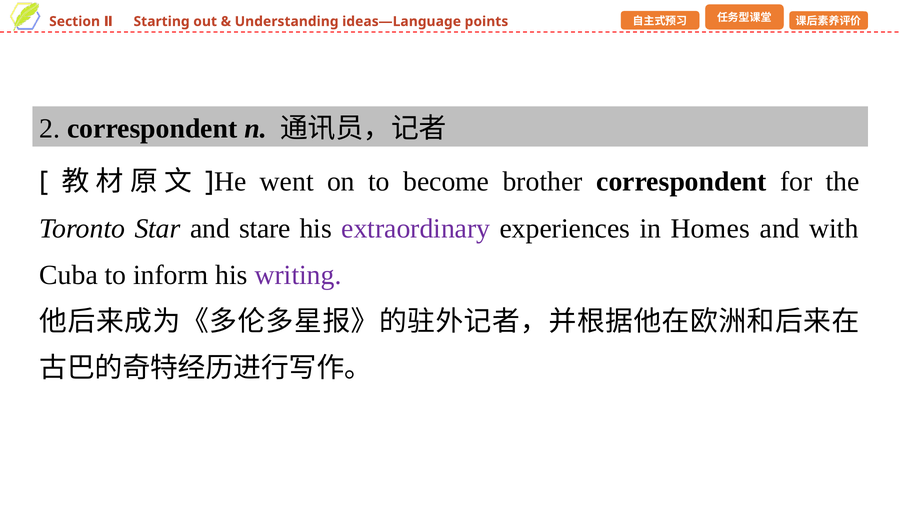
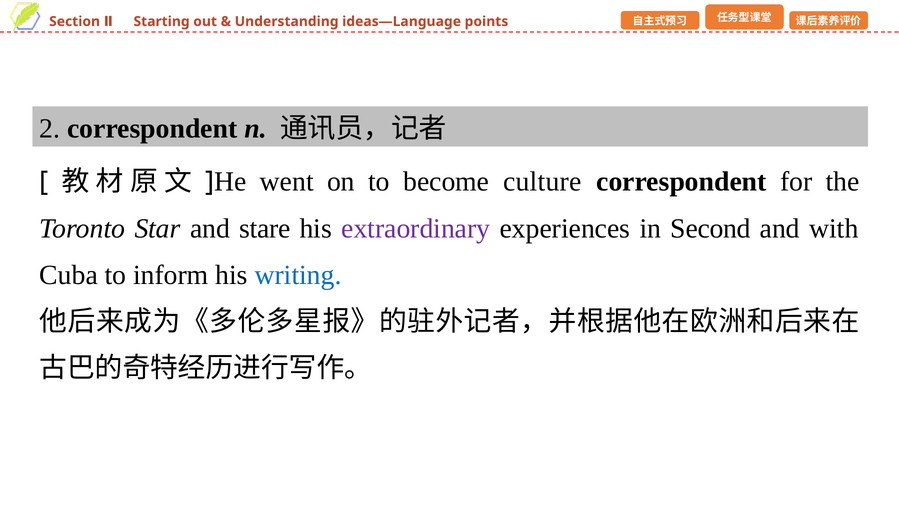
brother: brother -> culture (542, 182)
Homes: Homes -> Second (711, 229)
writing colour: purple -> blue (298, 275)
